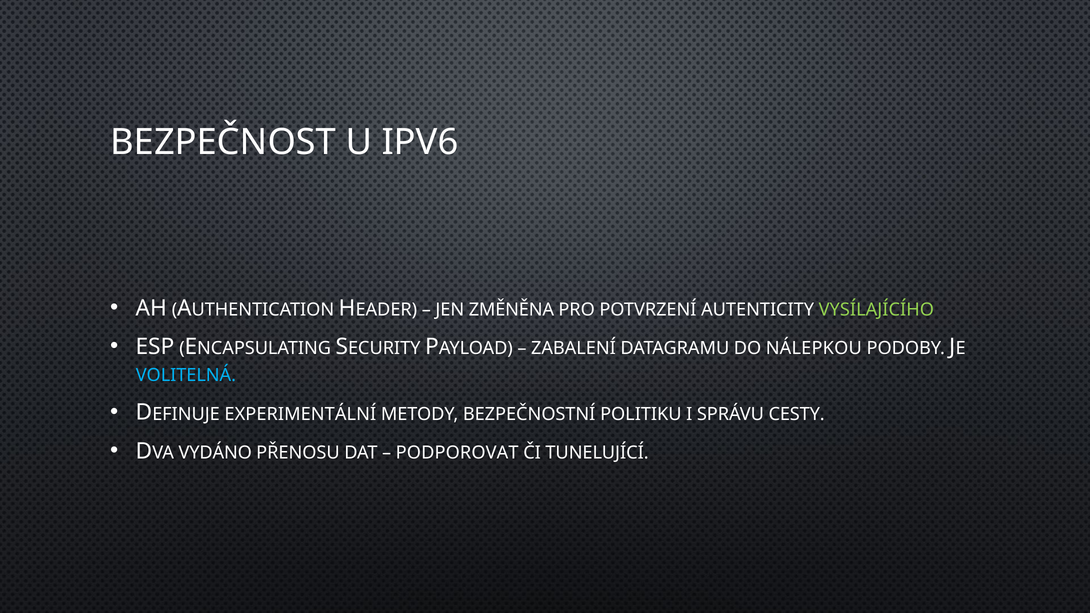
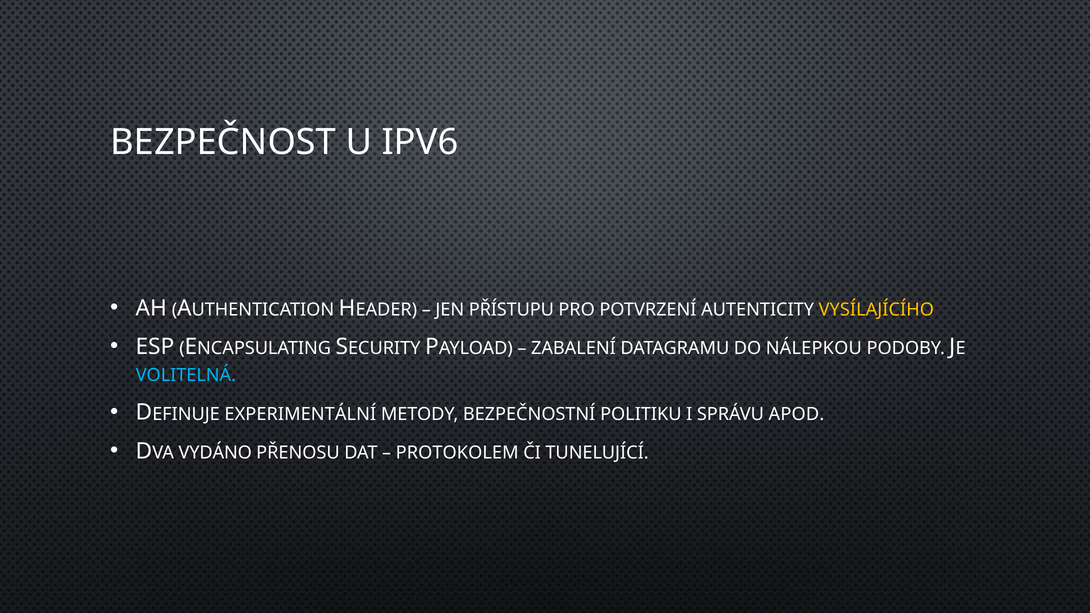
ZMĚNĚNA: ZMĚNĚNA -> PŘÍSTUPU (511, 310)
VYSÍLAJÍCÍHO colour: light green -> yellow (876, 310)
CESTY: CESTY -> APOD (796, 414)
PODPOROVAT: PODPOROVAT -> PROTOKOLEM (457, 453)
